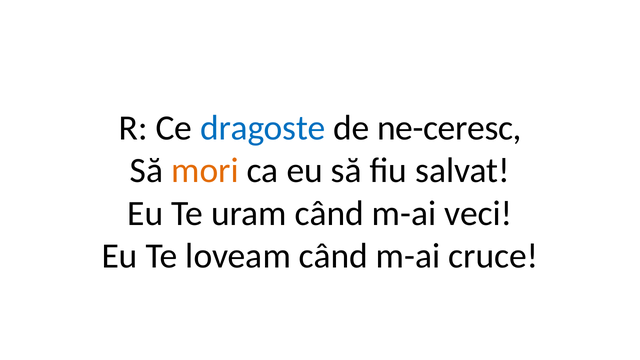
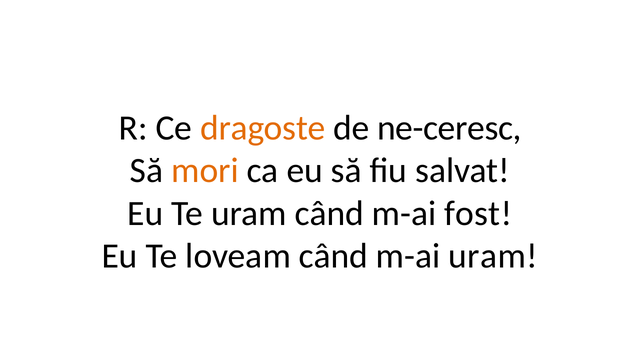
dragoste colour: blue -> orange (263, 128)
veci: veci -> fost (478, 213)
m-ai cruce: cruce -> uram (493, 256)
